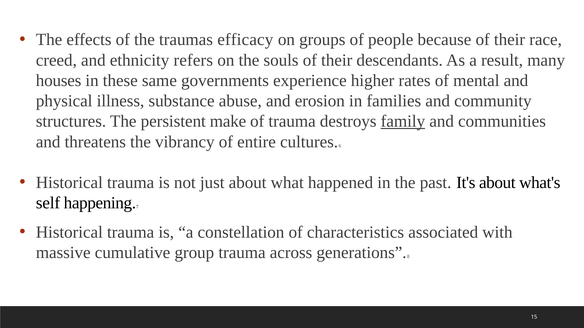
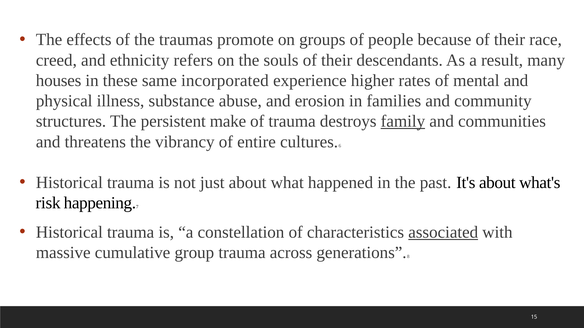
efficacy: efficacy -> promote (245, 40)
governments: governments -> incorporated (225, 81)
self: self -> risk (48, 203)
associated underline: none -> present (443, 233)
